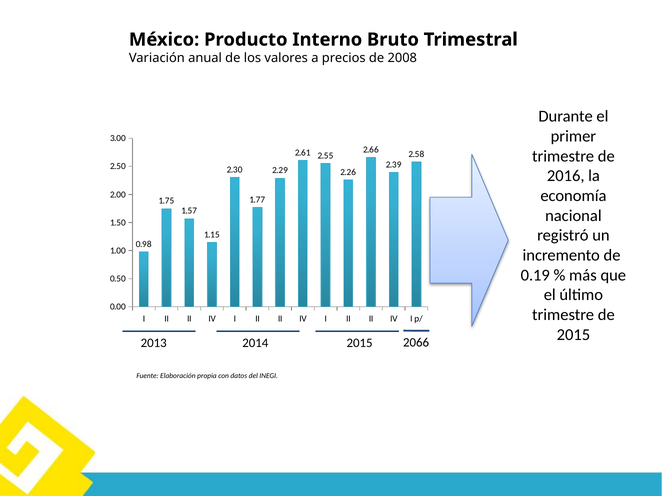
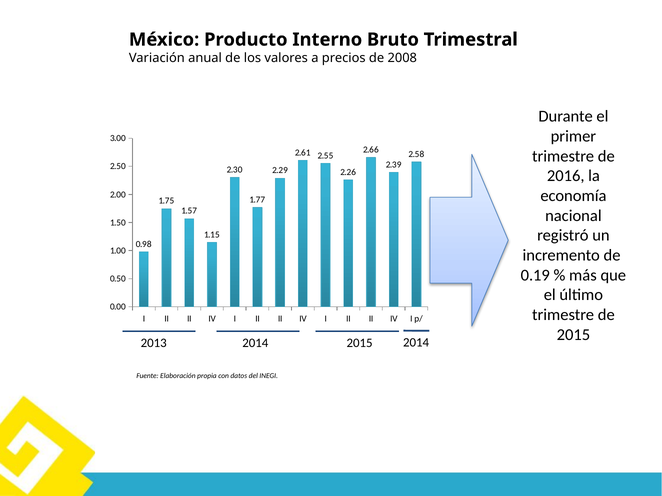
2066: 2066 -> 2014 (416, 343)
